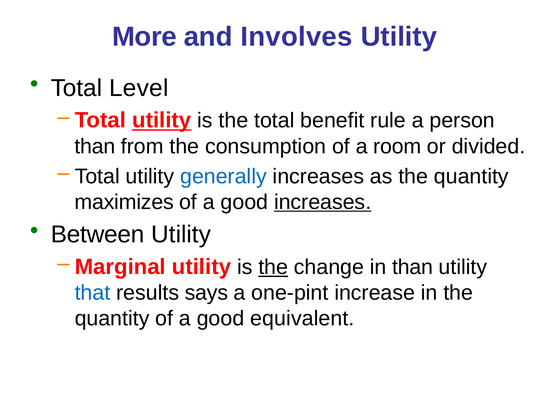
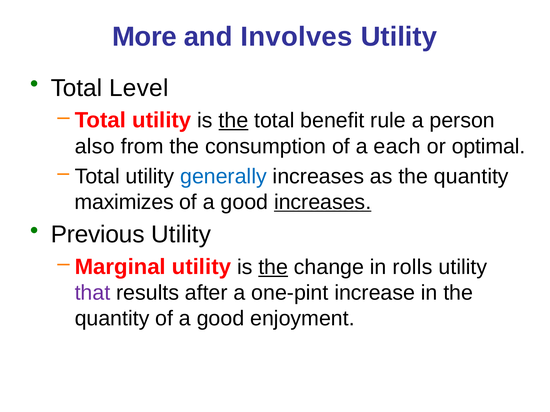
utility underline: present -> none (162, 121)
the underline: none -> present (233, 121)
than: than -> also (95, 147)
room: room -> each (397, 147)
divided: divided -> optimal (489, 147)
Between: Between -> Previous (98, 235)
in than: than -> rolls (412, 267)
that colour: blue -> purple (92, 293)
says: says -> after (206, 293)
equivalent: equivalent -> enjoyment (302, 319)
